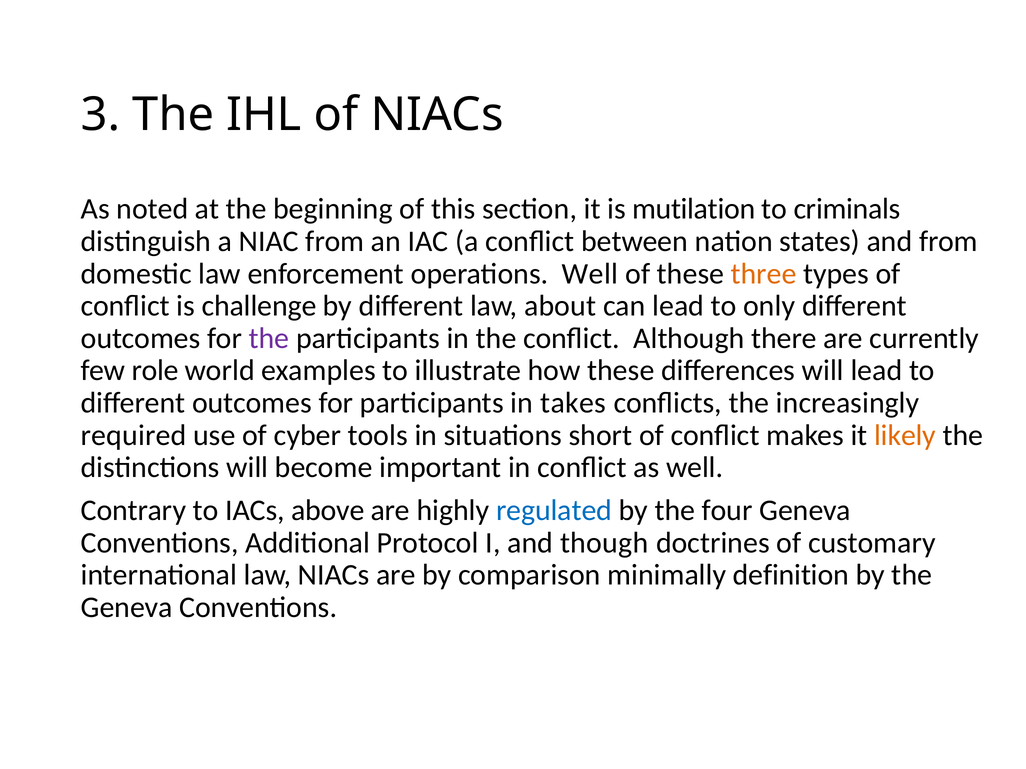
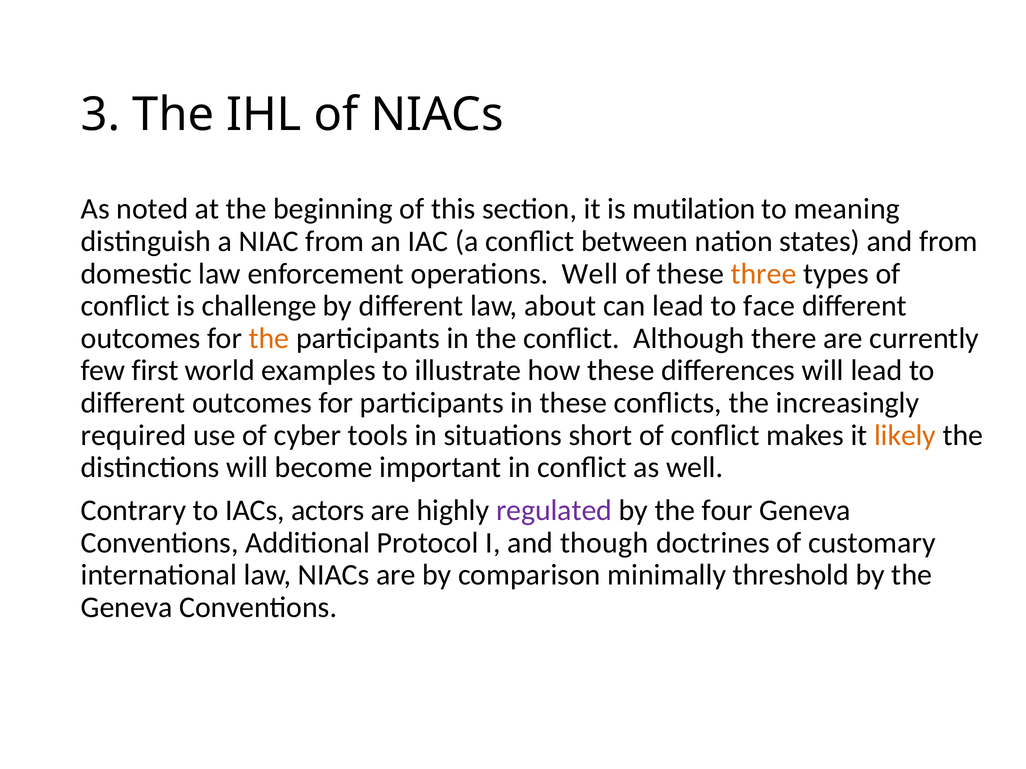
criminals: criminals -> meaning (847, 209)
only: only -> face (769, 306)
the colour: purple -> orange (269, 339)
role: role -> first (155, 371)
in takes: takes -> these (573, 403)
above: above -> actors (328, 511)
regulated colour: blue -> purple (554, 511)
definition: definition -> threshold (791, 575)
